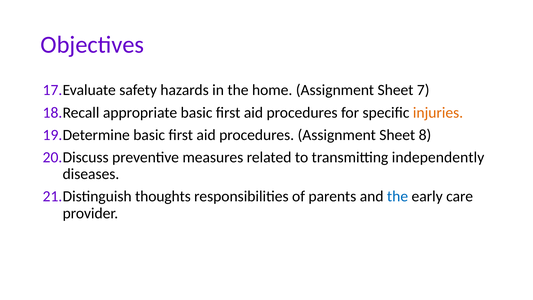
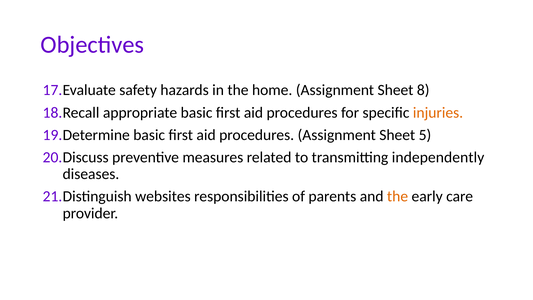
7: 7 -> 8 (423, 90)
8: 8 -> 5 (425, 135)
thoughts: thoughts -> websites (163, 196)
the colour: blue -> orange (398, 196)
